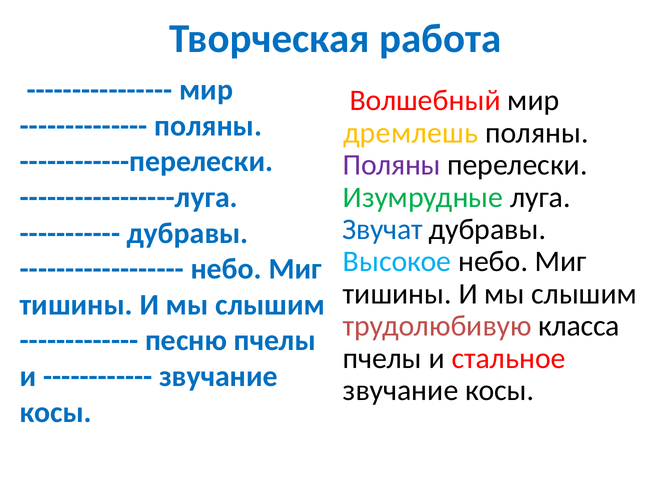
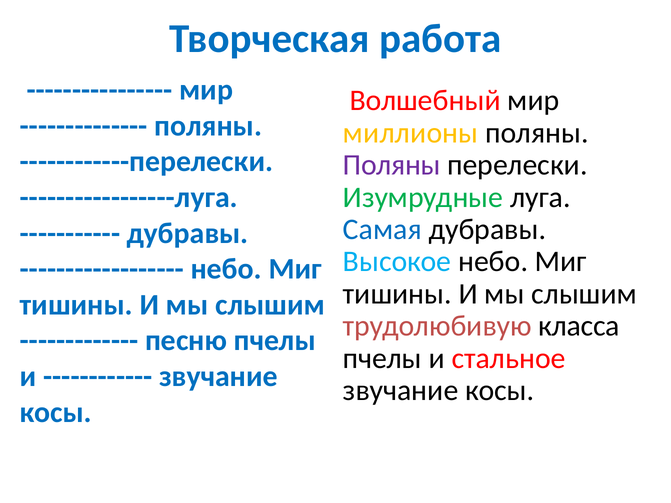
дремлешь: дремлешь -> миллионы (411, 133)
Звучат: Звучат -> Самая (382, 229)
